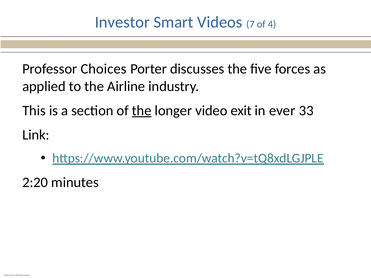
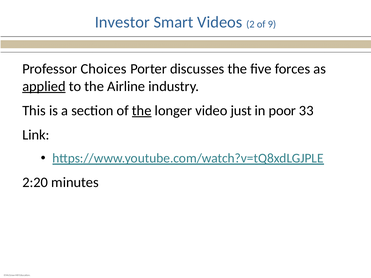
7: 7 -> 2 (250, 24)
4: 4 -> 9 (272, 24)
applied underline: none -> present (44, 86)
exit: exit -> just (241, 111)
ever: ever -> poor (282, 111)
